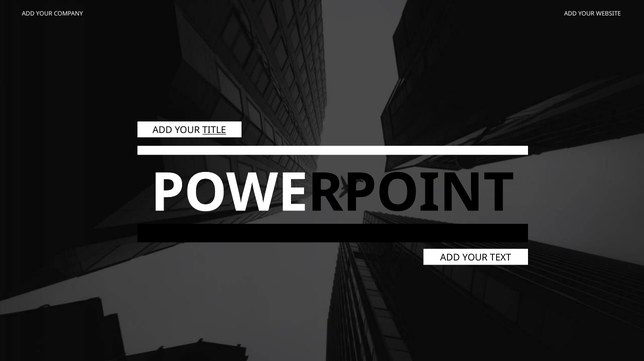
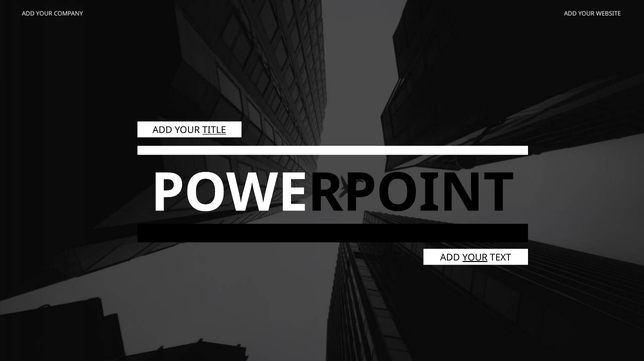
YOUR underline: none -> present (475, 258)
